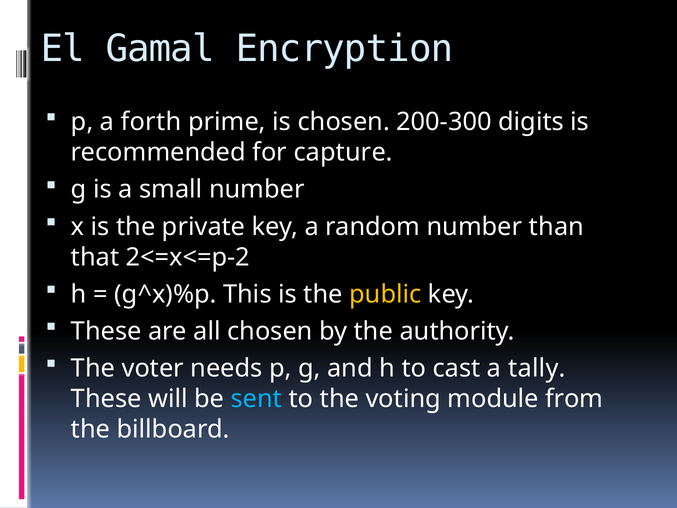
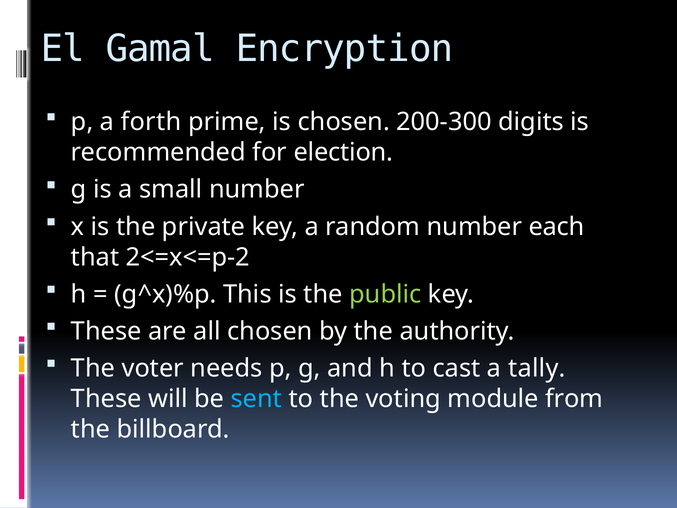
capture: capture -> election (343, 152)
than: than -> each (557, 227)
public colour: yellow -> light green (385, 294)
